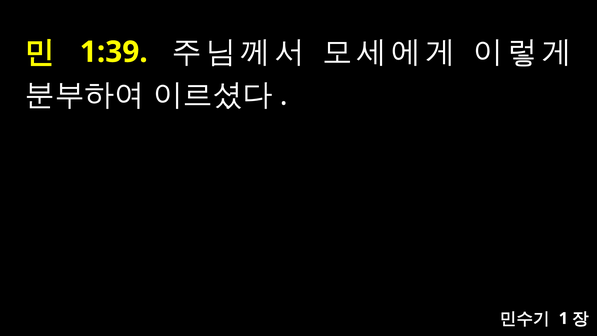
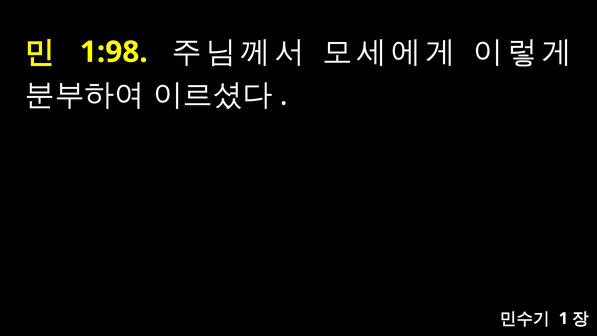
1:39: 1:39 -> 1:98 (114, 52)
